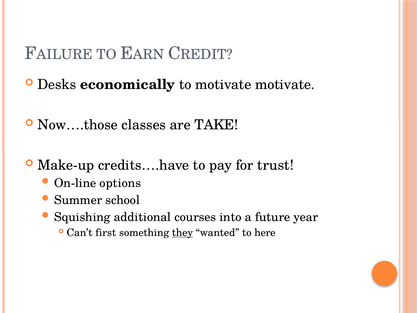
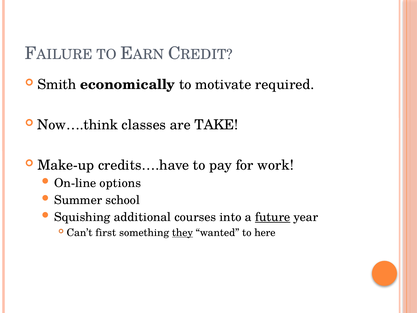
Desks: Desks -> Smith (57, 84)
motivate motivate: motivate -> required (285, 84)
Now….those: Now….those -> Now….think (78, 125)
trust: trust -> work (276, 165)
future underline: none -> present (273, 217)
